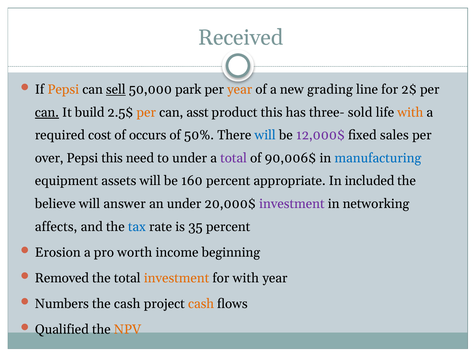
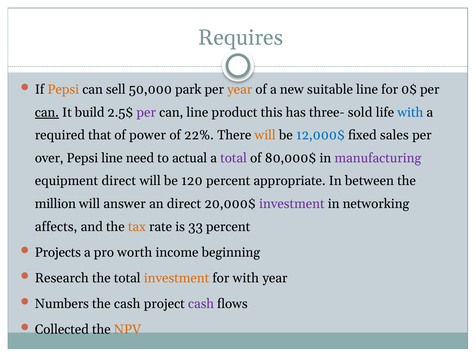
Received: Received -> Requires (241, 37)
sell underline: present -> none (116, 90)
grading: grading -> suitable (330, 90)
2$: 2$ -> 0$ (409, 90)
per colour: orange -> purple (146, 112)
can asst: asst -> line (197, 112)
with colour: orange -> blue (410, 112)
cost: cost -> that (100, 135)
occurs: occurs -> power (148, 135)
50%: 50% -> 22% (199, 135)
will colour: blue -> orange (265, 135)
12,000$ colour: purple -> blue (321, 135)
Pepsi this: this -> line (112, 158)
to under: under -> actual (190, 158)
90,006$: 90,006$ -> 80,000$ (291, 158)
manufacturing colour: blue -> purple (378, 158)
equipment assets: assets -> direct (119, 181)
160: 160 -> 120 (192, 181)
included: included -> between (369, 181)
believe: believe -> million (55, 204)
an under: under -> direct (184, 204)
tax colour: blue -> orange (137, 227)
35: 35 -> 33 (195, 227)
Erosion: Erosion -> Projects (58, 252)
Removed: Removed -> Research (62, 278)
cash colour: orange -> purple (201, 304)
Qualified: Qualified -> Collected (62, 329)
